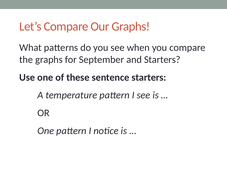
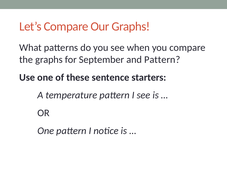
and Starters: Starters -> Pattern (162, 60)
